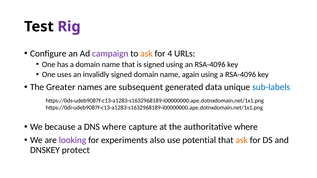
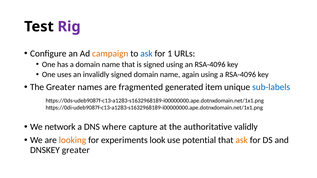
campaign colour: purple -> orange (110, 54)
ask colour: orange -> blue (146, 54)
4: 4 -> 1 (170, 54)
subsequent: subsequent -> fragmented (141, 87)
data: data -> item (214, 87)
because: because -> network (60, 127)
authoritative where: where -> validly (246, 127)
looking colour: purple -> orange (73, 140)
also: also -> look (158, 140)
DNSKEY protect: protect -> greater (76, 150)
